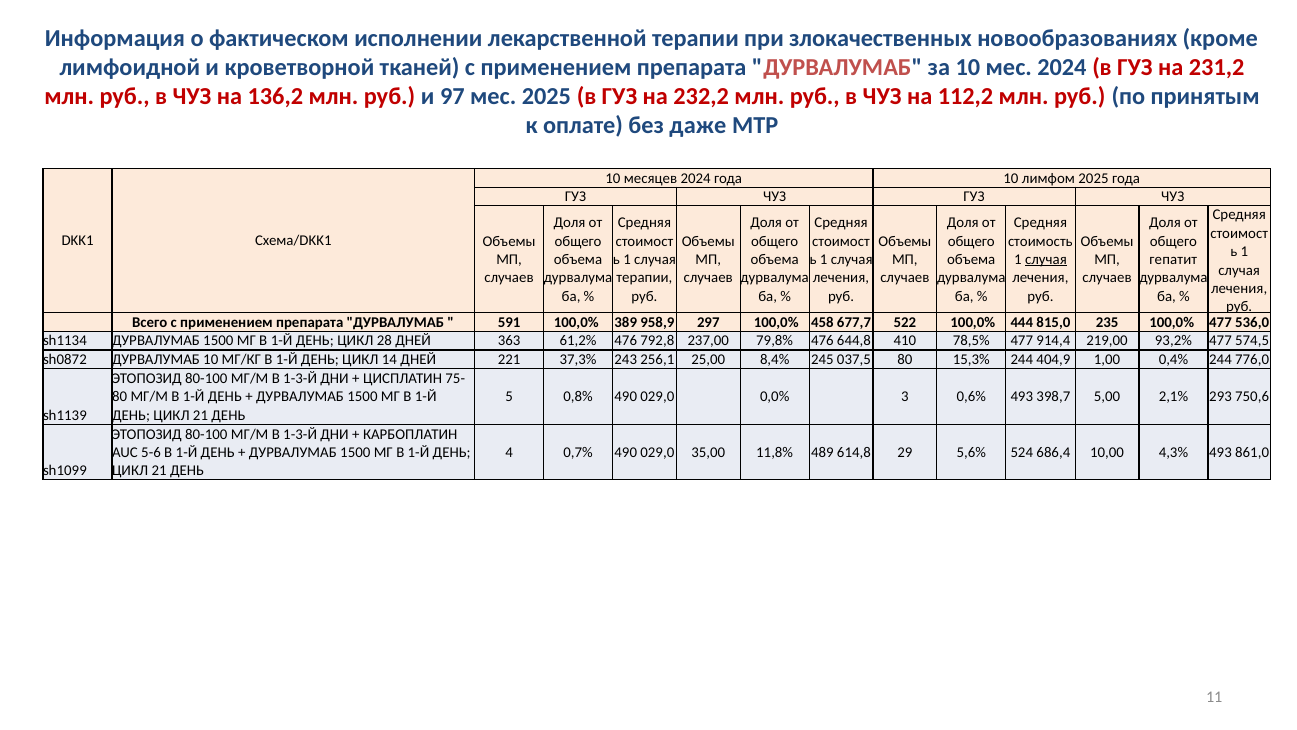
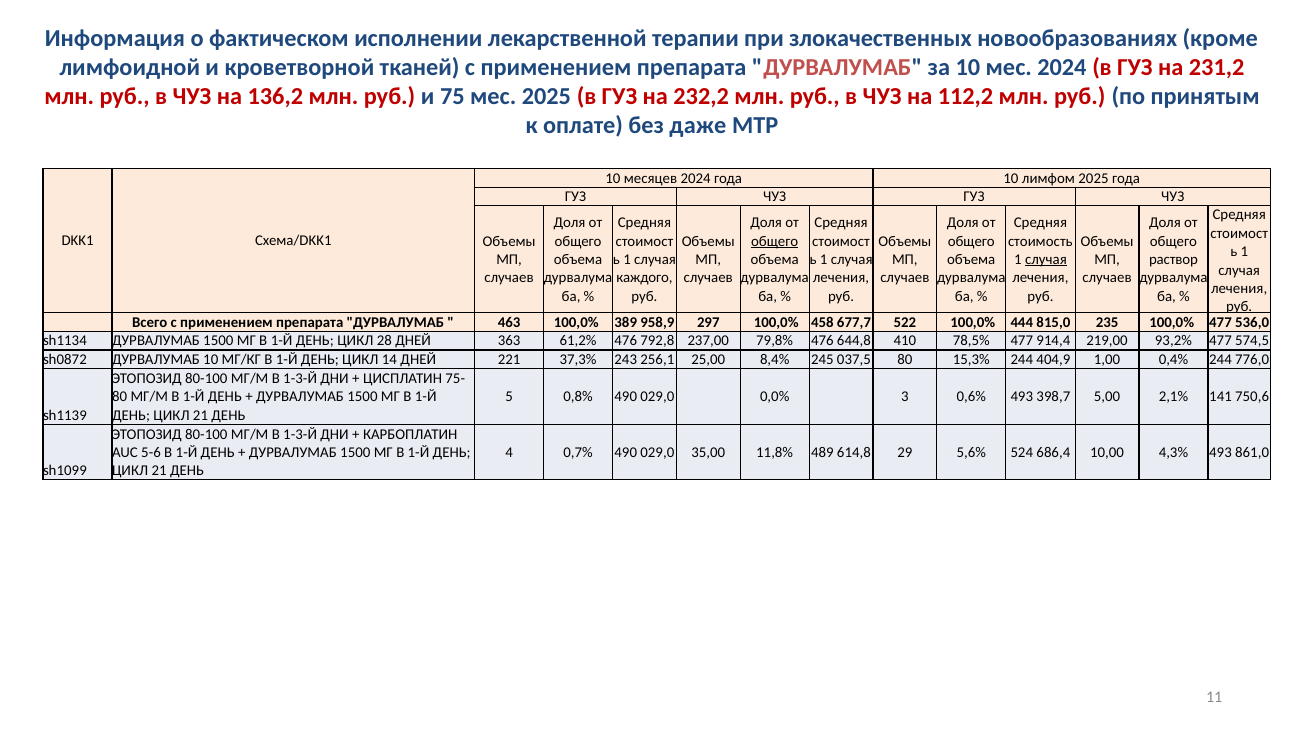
97: 97 -> 75 (452, 97)
общего underline: none -> present (775, 241)
гепатит: гепатит -> раствор (1173, 259)
терапии: терапии -> каждого (644, 278)
591: 591 -> 463 (509, 322)
293: 293 -> 141 (1221, 396)
